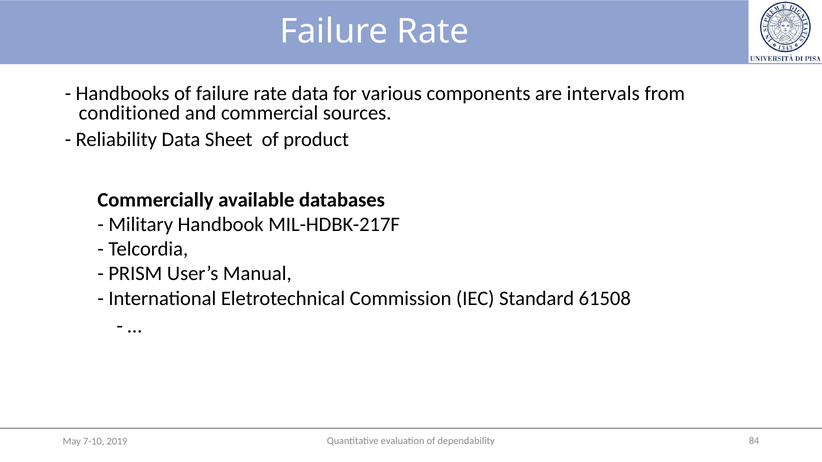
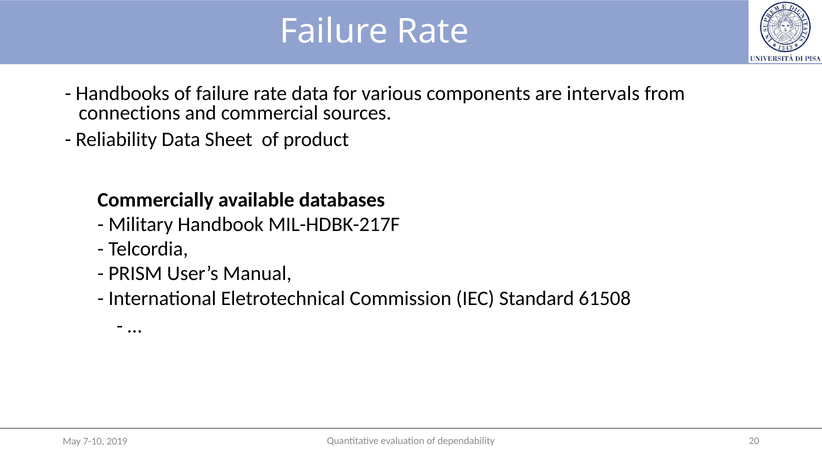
conditioned: conditioned -> connections (129, 113)
84: 84 -> 20 (754, 441)
